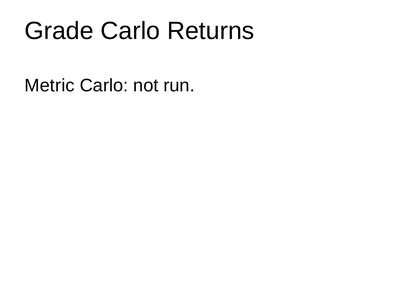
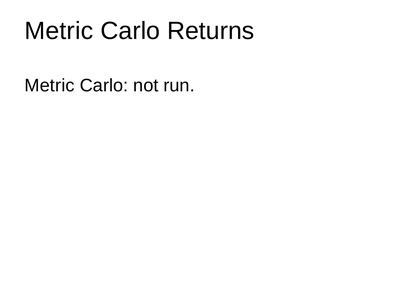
Grade: Grade -> Metric (59, 31)
